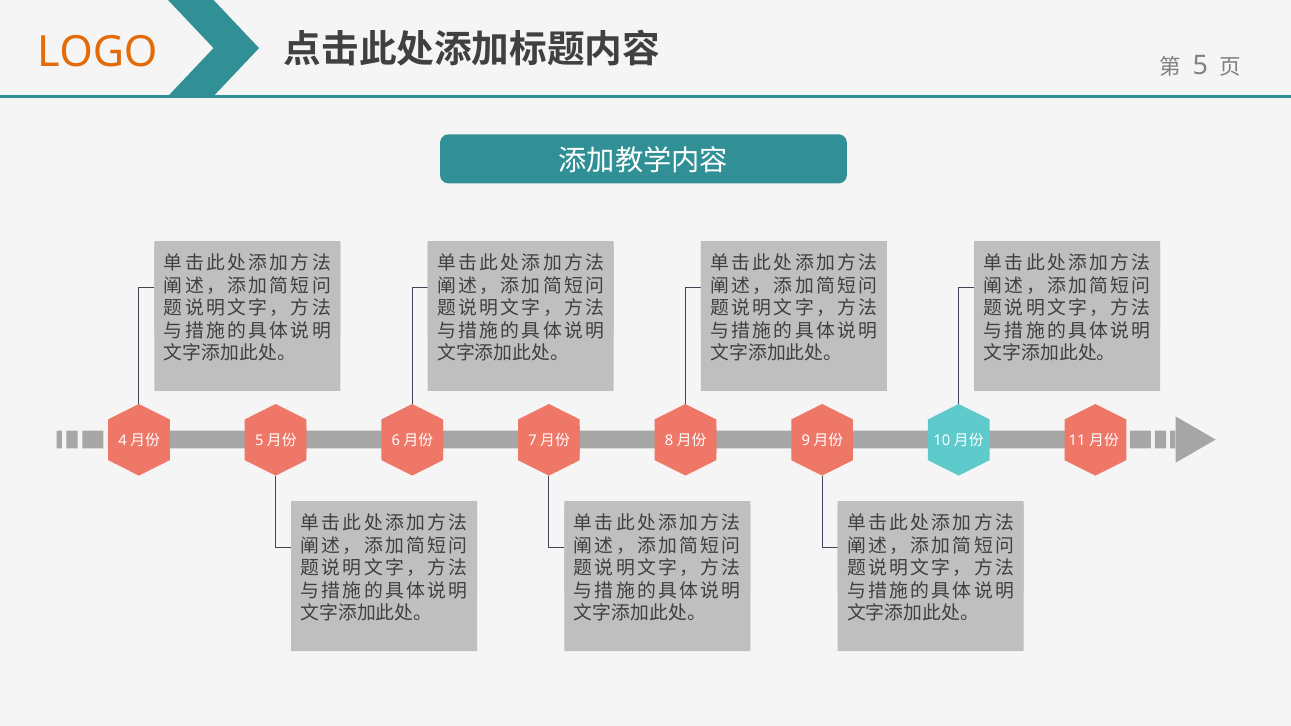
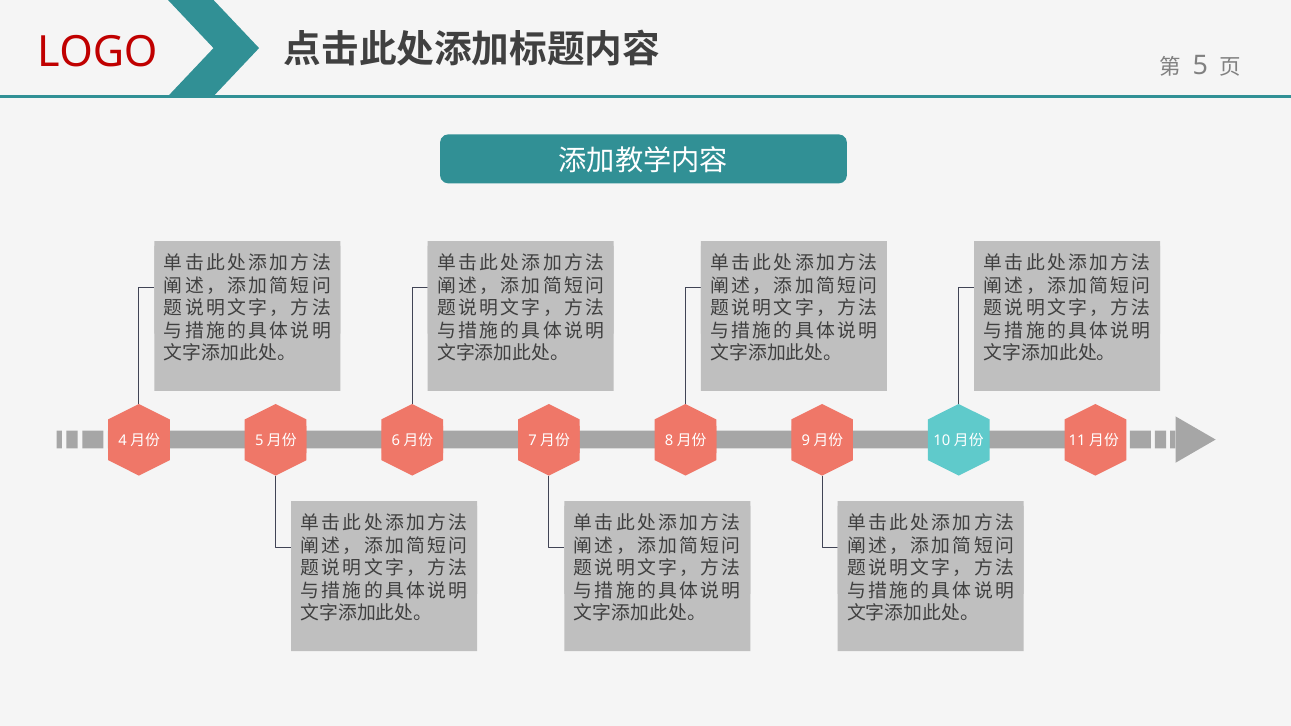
LOGO colour: orange -> red (97, 53)
